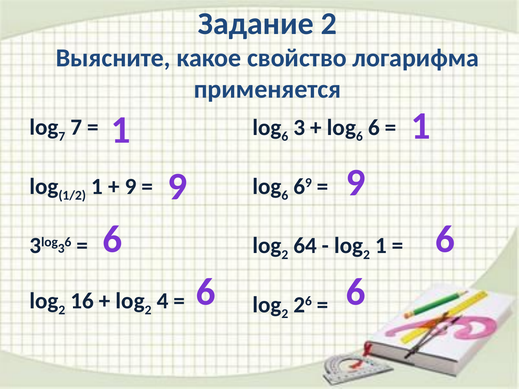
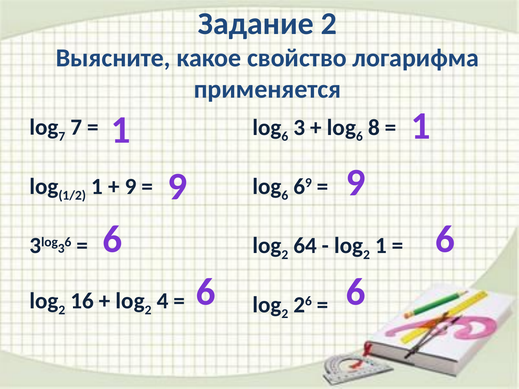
6: 6 -> 8 (374, 127)
